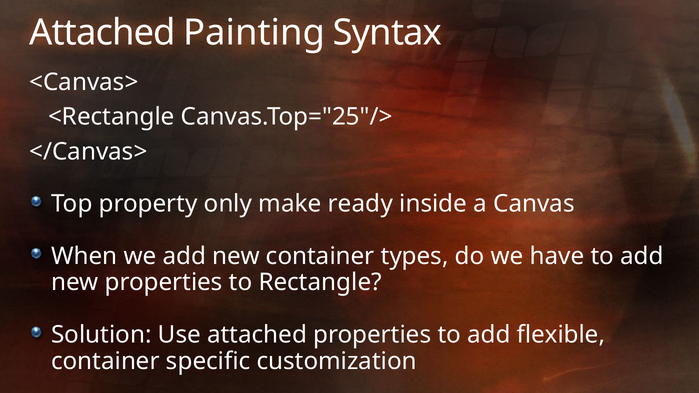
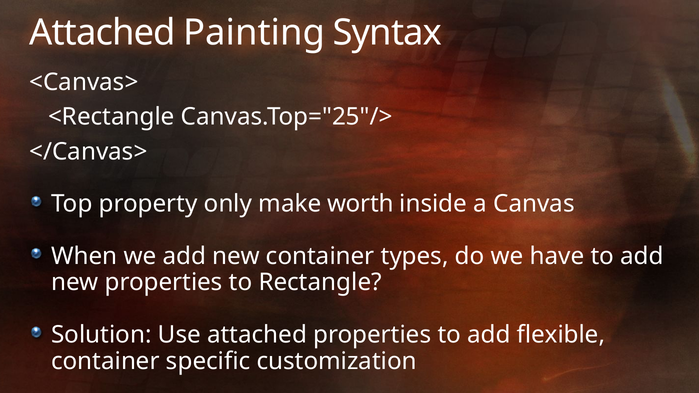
ready: ready -> worth (360, 204)
